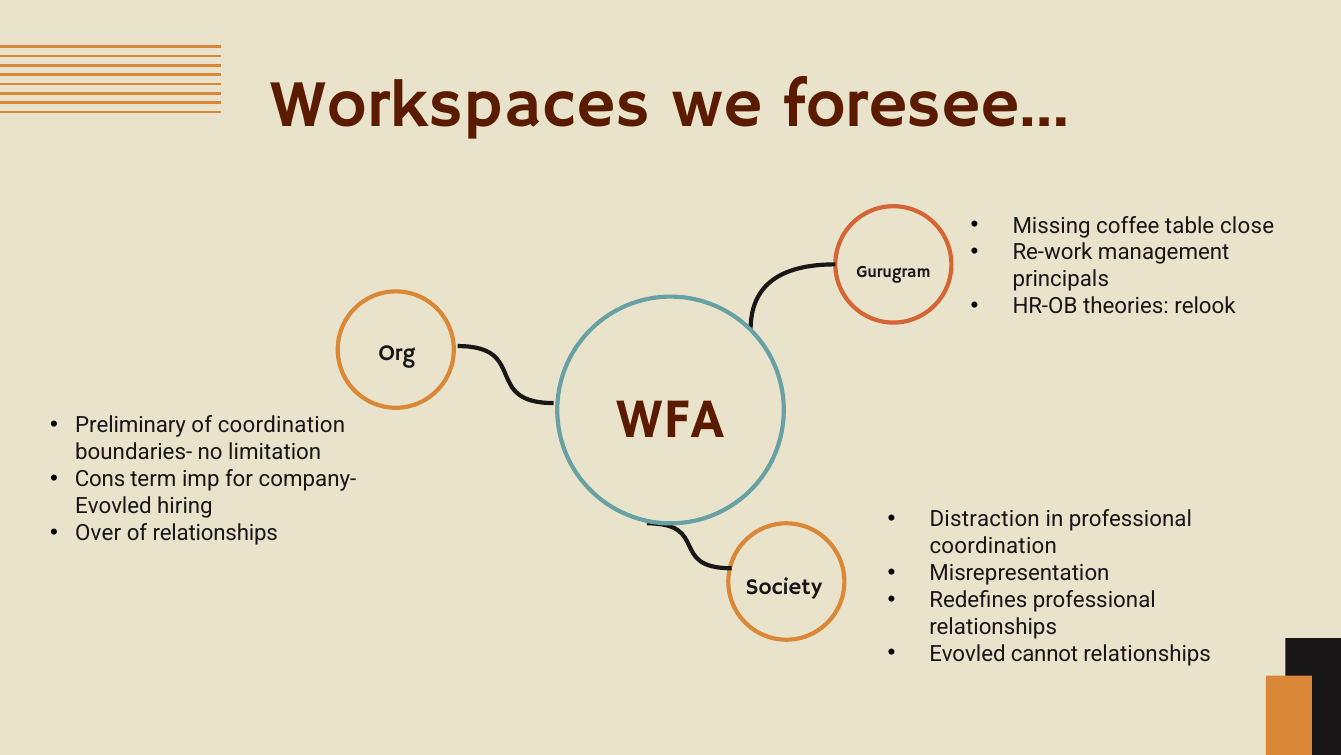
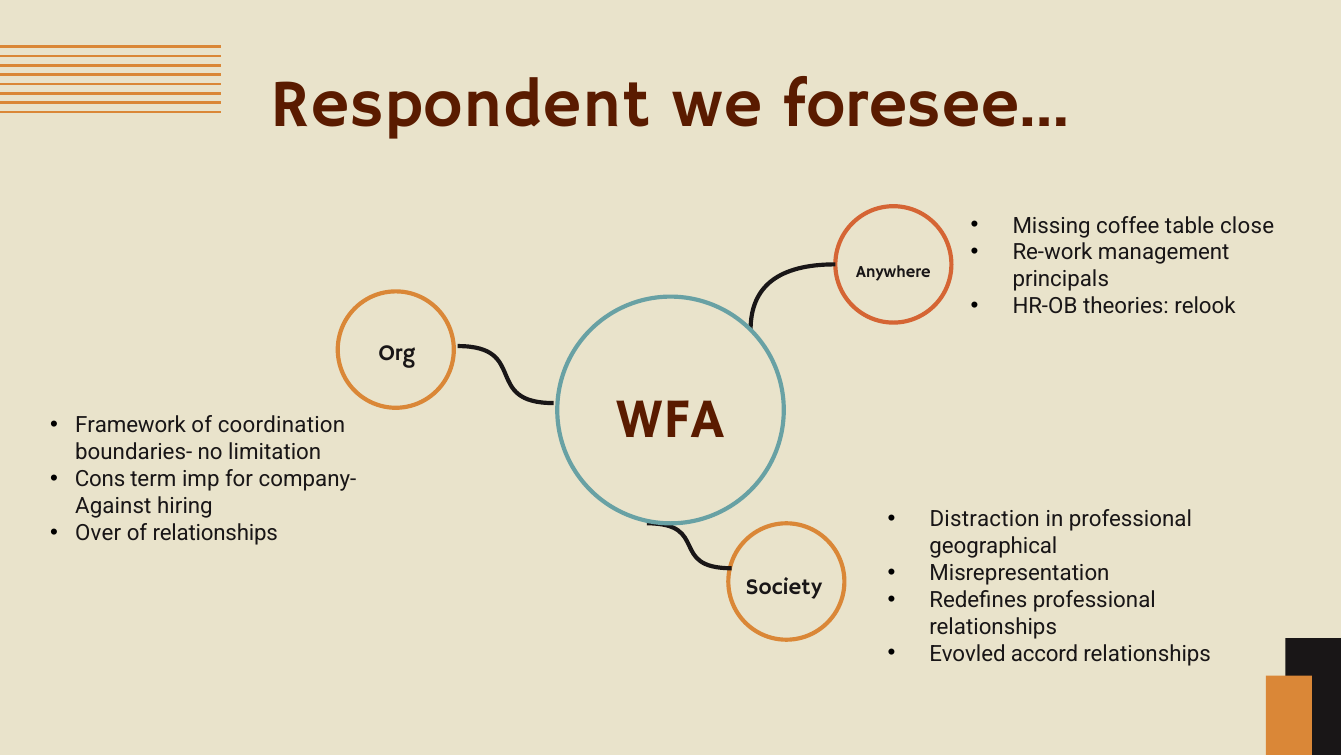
Workspaces: Workspaces -> Respondent (460, 104)
Gurugram: Gurugram -> Anywhere (893, 272)
Preliminary: Preliminary -> Framework (131, 425)
Evovled: Evovled -> Against (113, 506)
coordination: coordination -> geographical (993, 546)
cannot: cannot -> accord (1045, 653)
